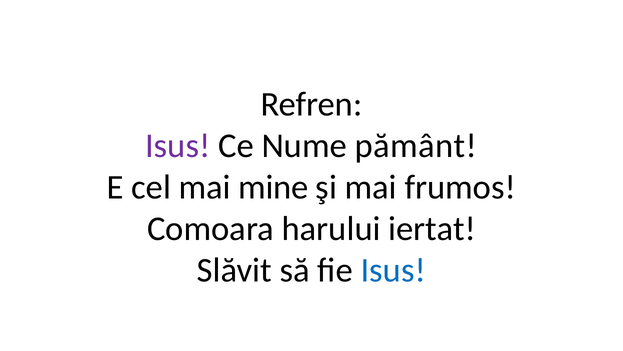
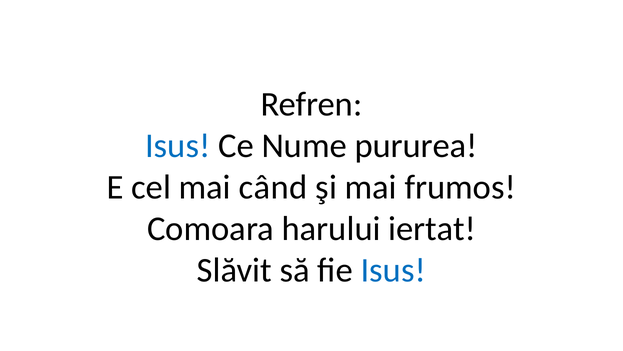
Isus colour: purple -> blue (178, 145)
pământ: pământ -> pururea (416, 145)
mine: mine -> când (273, 187)
